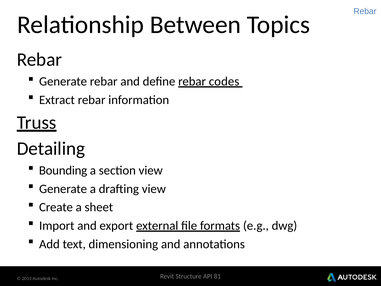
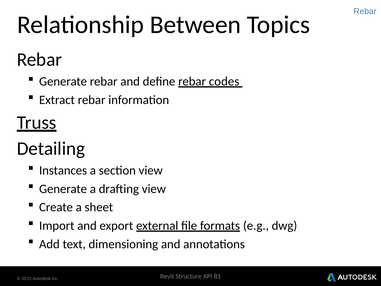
Bounding: Bounding -> Instances (63, 170)
